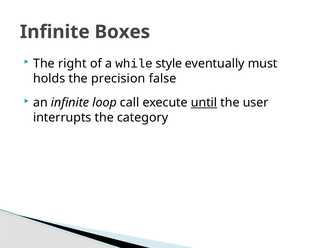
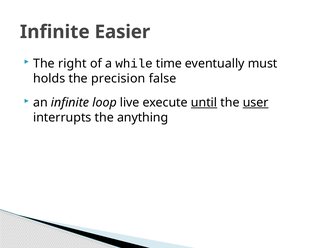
Boxes: Boxes -> Easier (122, 32)
style: style -> time (169, 64)
call: call -> live (130, 103)
user underline: none -> present (256, 103)
category: category -> anything (143, 118)
